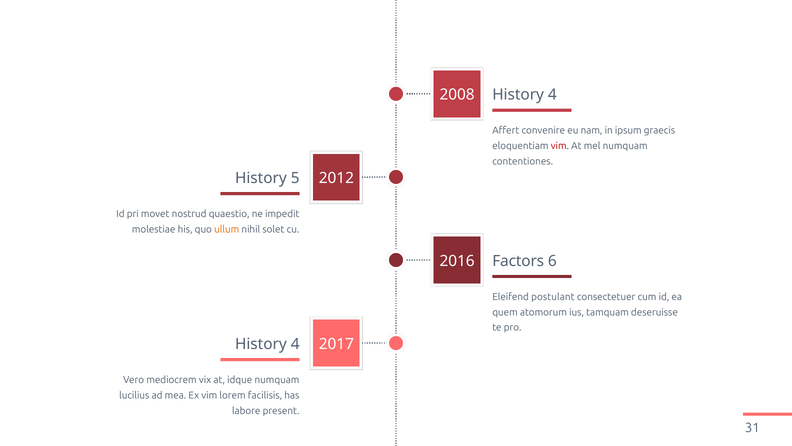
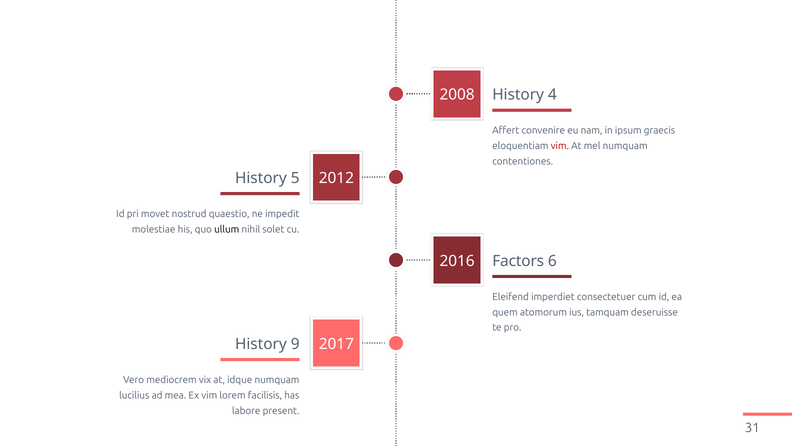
ullum colour: orange -> black (227, 229)
postulant: postulant -> imperdiet (553, 296)
4: 4 -> 9 (295, 344)
